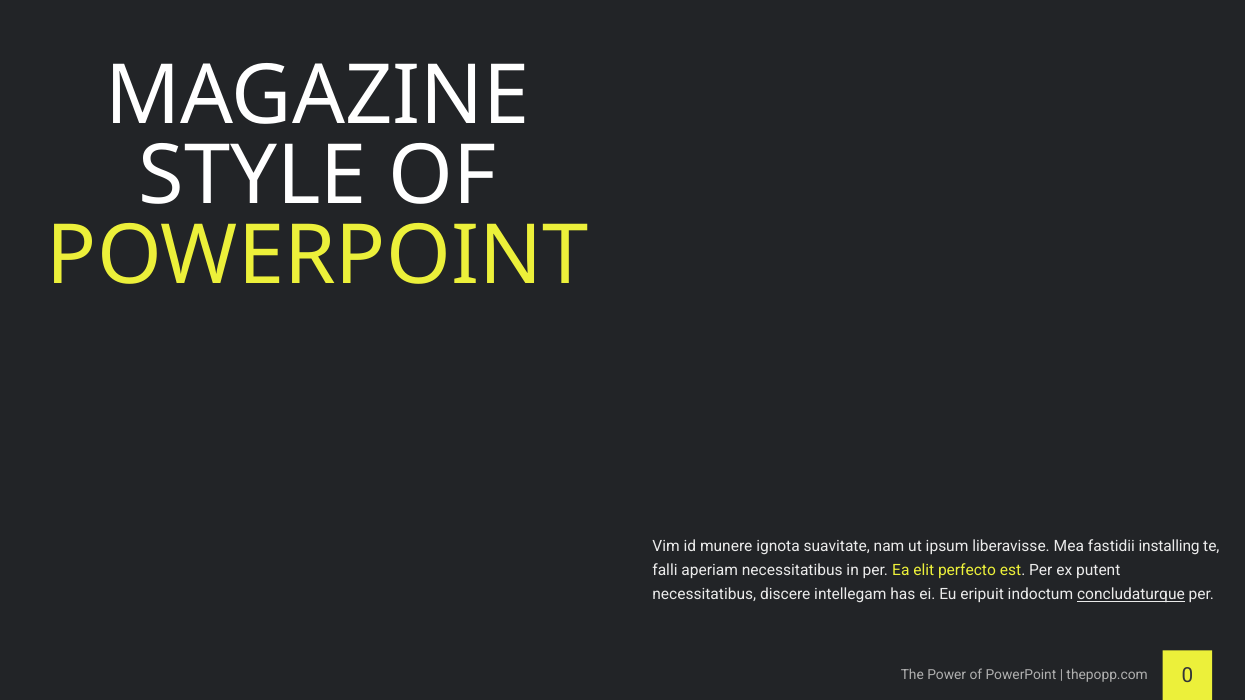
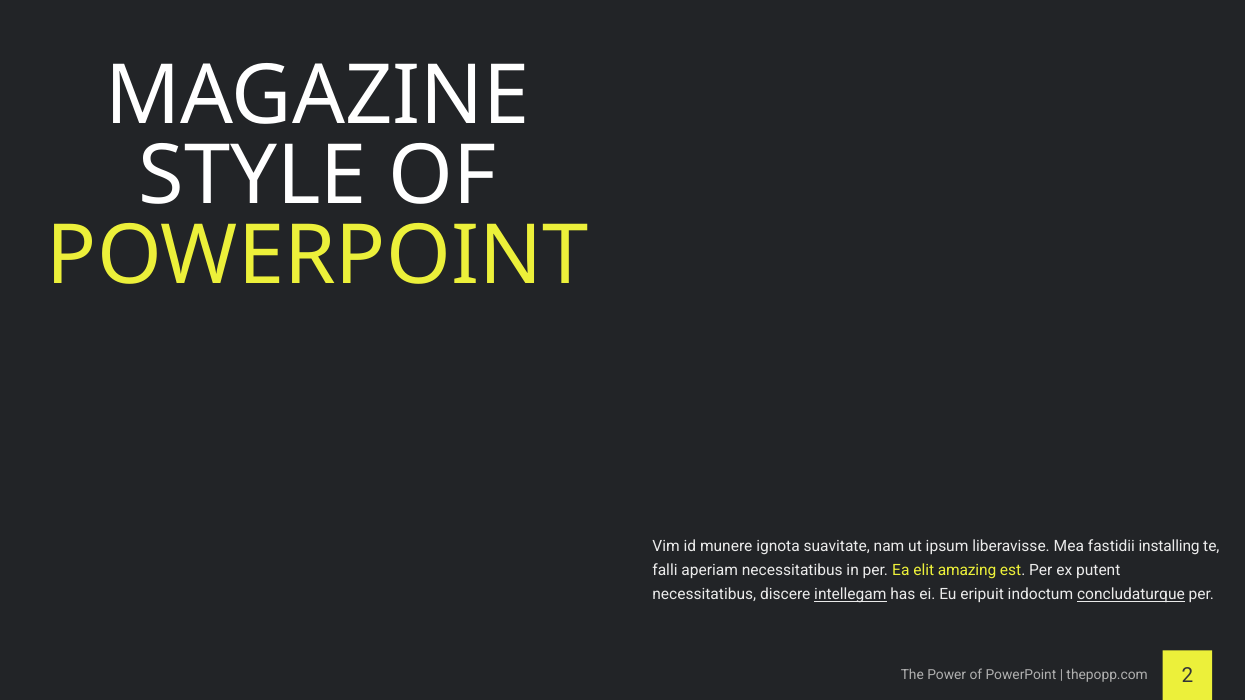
perfecto: perfecto -> amazing (967, 570)
intellegam underline: none -> present (850, 595)
0: 0 -> 2 (1187, 676)
